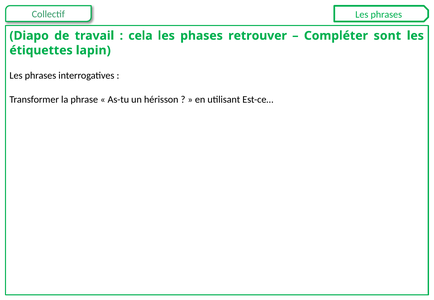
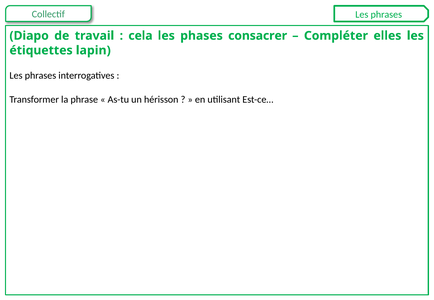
retrouver: retrouver -> consacrer (258, 36)
sont: sont -> elles (387, 36)
